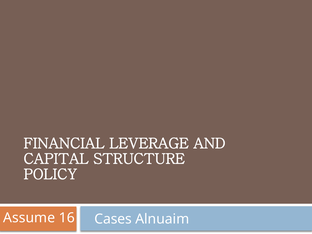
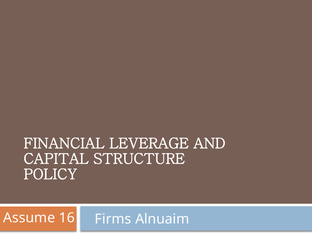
Cases: Cases -> Firms (113, 219)
